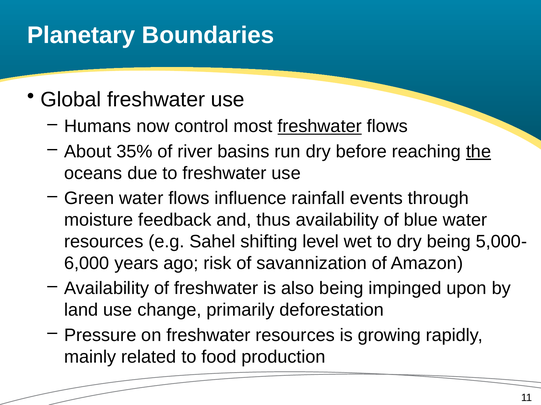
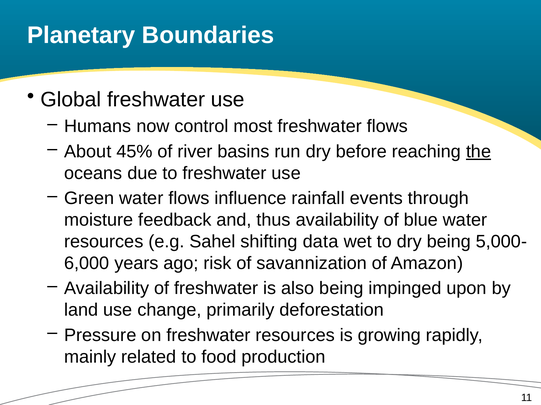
freshwater underline: present -> none (320, 127)
35%: 35% -> 45% (134, 152)
level: level -> data (321, 242)
